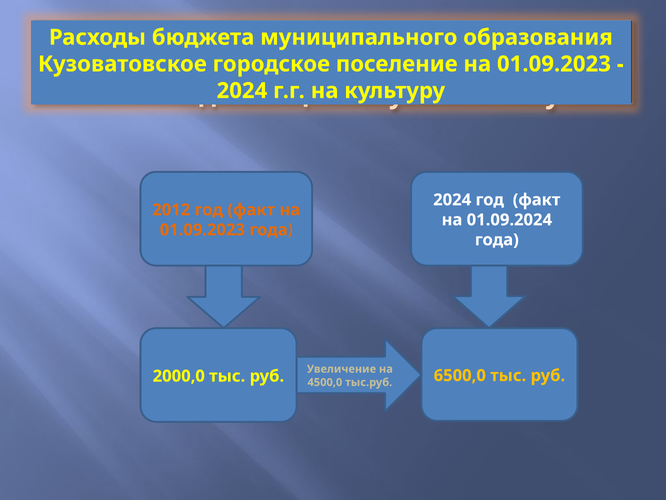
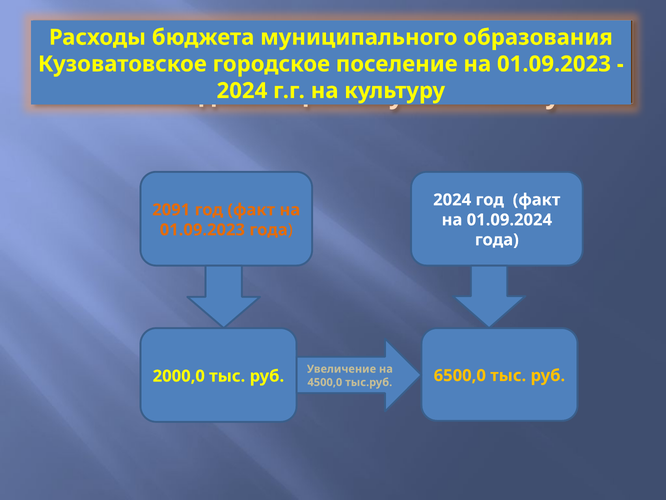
2012: 2012 -> 2091 (171, 210)
